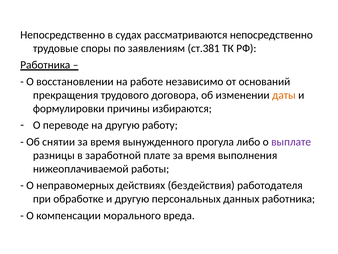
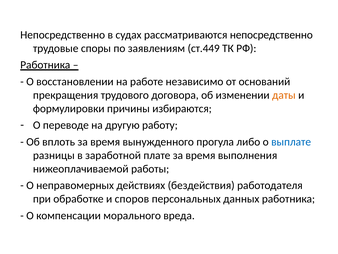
ст.381: ст.381 -> ст.449 (204, 48)
снятии: снятии -> вплоть (59, 142)
выплате colour: purple -> blue (291, 142)
и другую: другую -> споров (132, 199)
